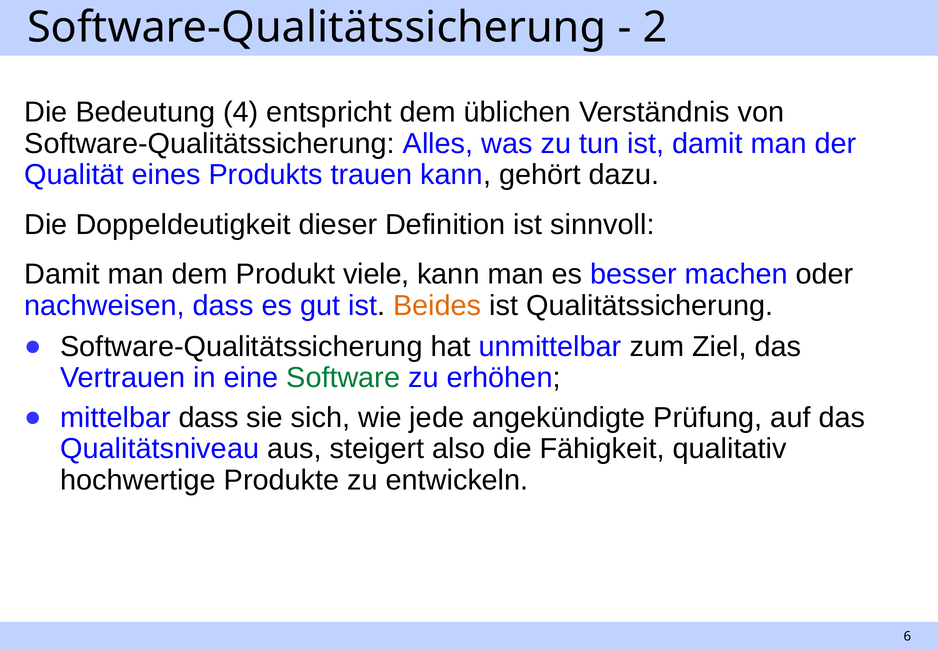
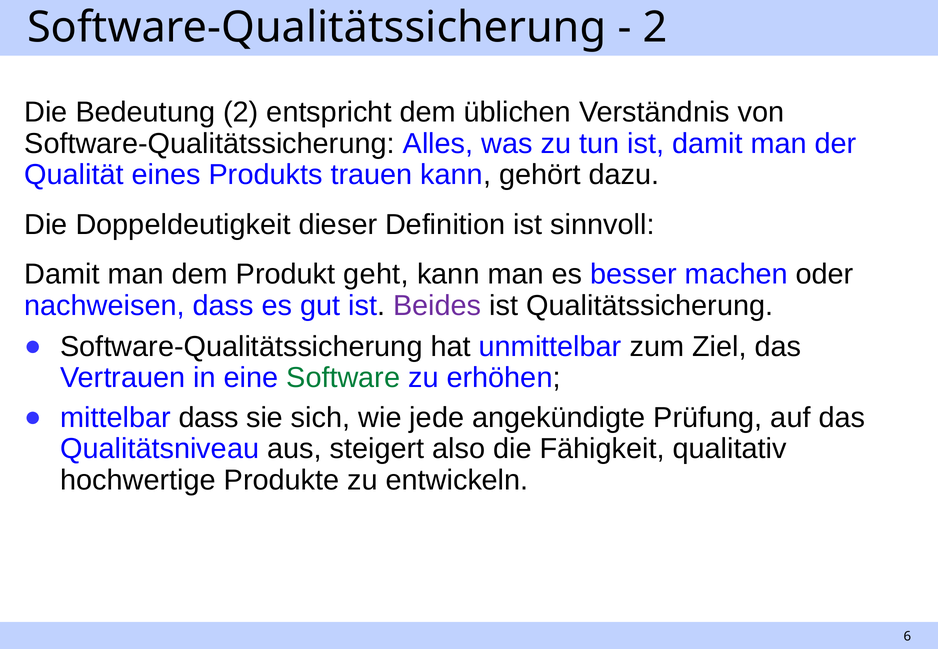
Bedeutung 4: 4 -> 2 (241, 113)
viele: viele -> geht (376, 275)
Beides colour: orange -> purple (437, 306)
